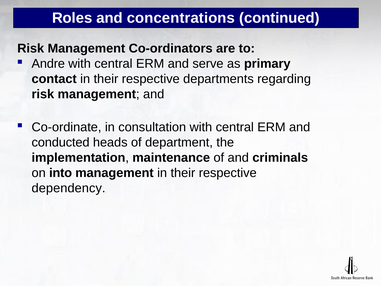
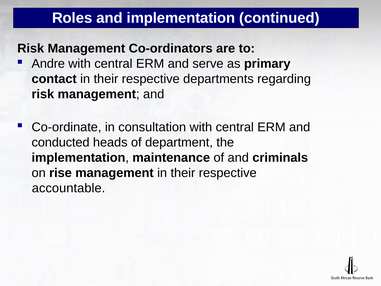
and concentrations: concentrations -> implementation (181, 18)
into: into -> rise (61, 173)
dependency: dependency -> accountable (69, 188)
